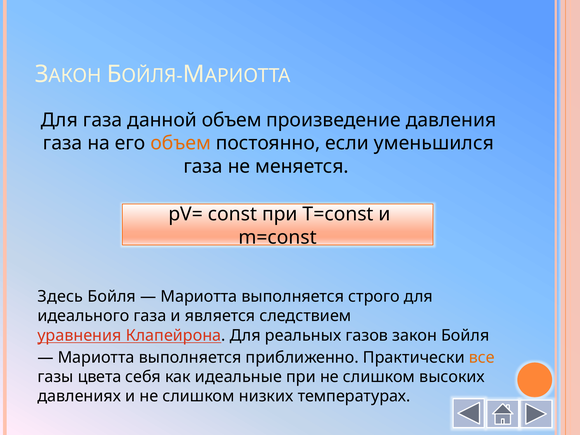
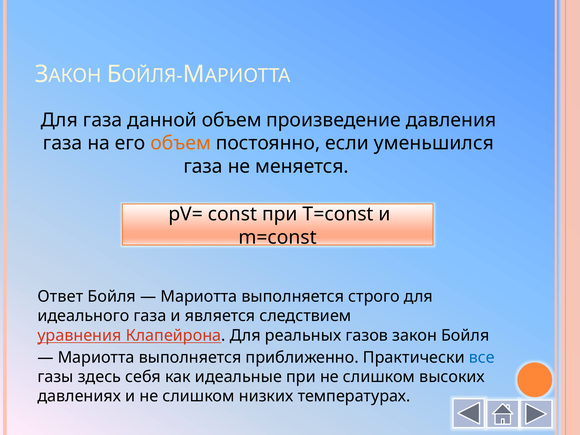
Здесь: Здесь -> Ответ (60, 297)
все colour: orange -> blue (482, 357)
цвета: цвета -> здесь (99, 377)
